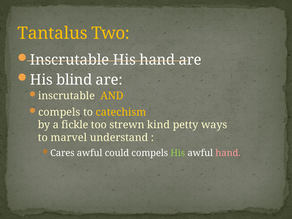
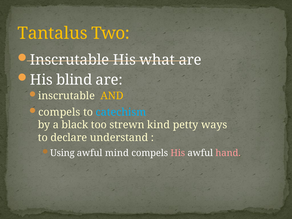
His hand: hand -> what (157, 60)
catechism colour: yellow -> light blue (121, 112)
fickle: fickle -> black (75, 125)
marvel: marvel -> declare (69, 138)
Cares: Cares -> Using (62, 153)
could: could -> mind (117, 153)
His colour: light green -> pink (178, 153)
